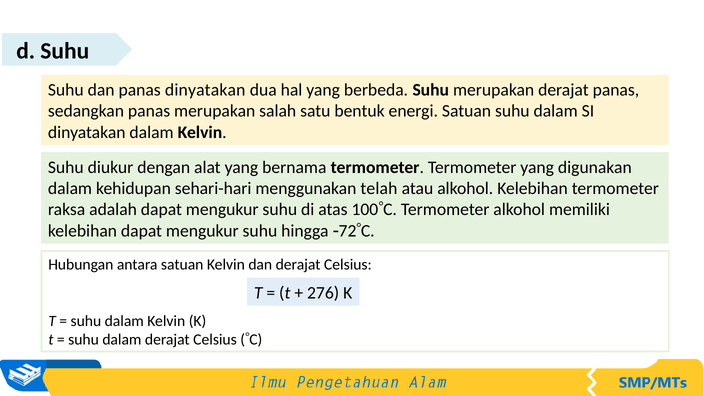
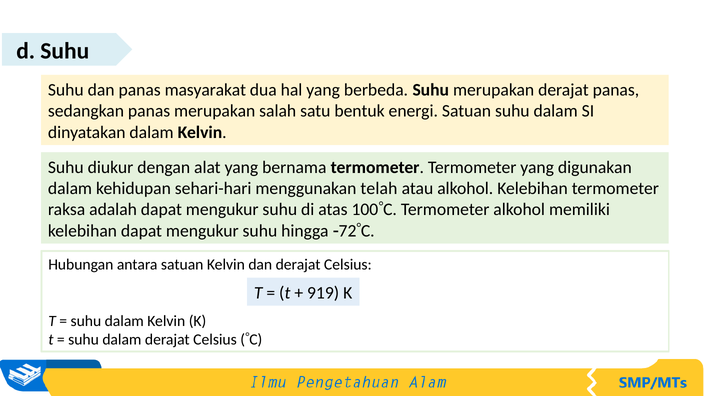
panas dinyatakan: dinyatakan -> masyarakat (205, 90)
276: 276 -> 919 (323, 293)
